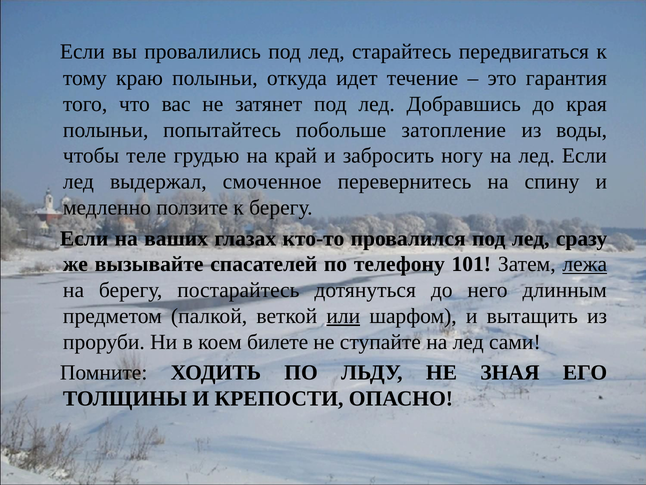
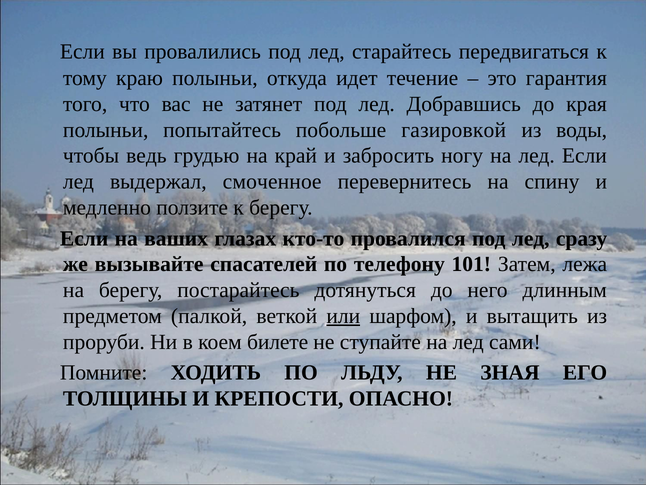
затопление: затопление -> газировкой (454, 130)
теле: теле -> ведь (146, 156)
лежа underline: present -> none (585, 264)
